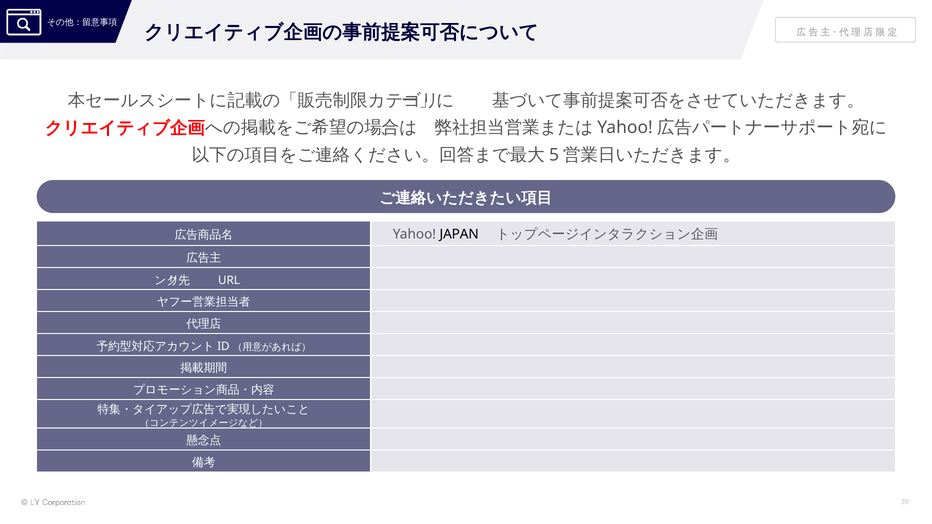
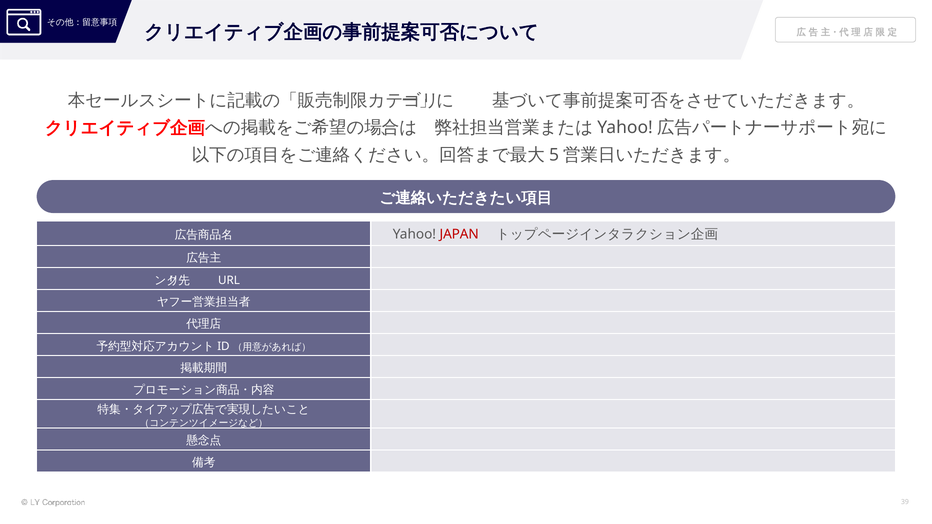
JAPAN colour: black -> red (459, 234)
